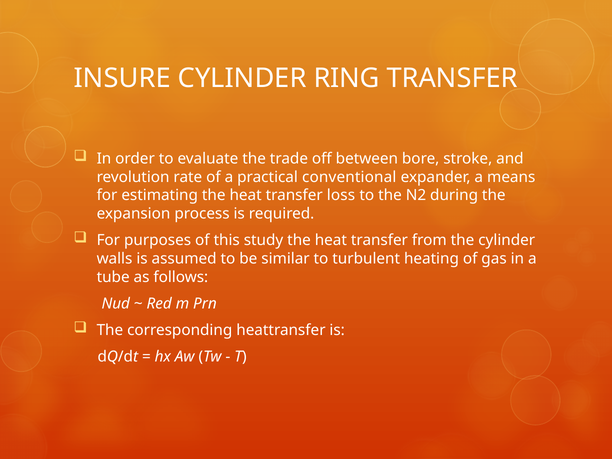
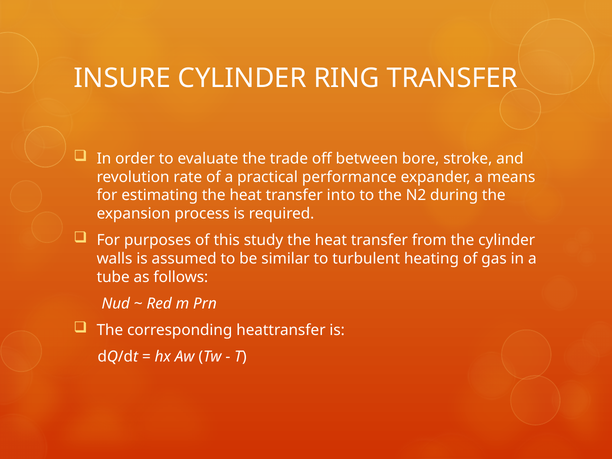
conventional: conventional -> performance (349, 177)
loss: loss -> into (341, 195)
